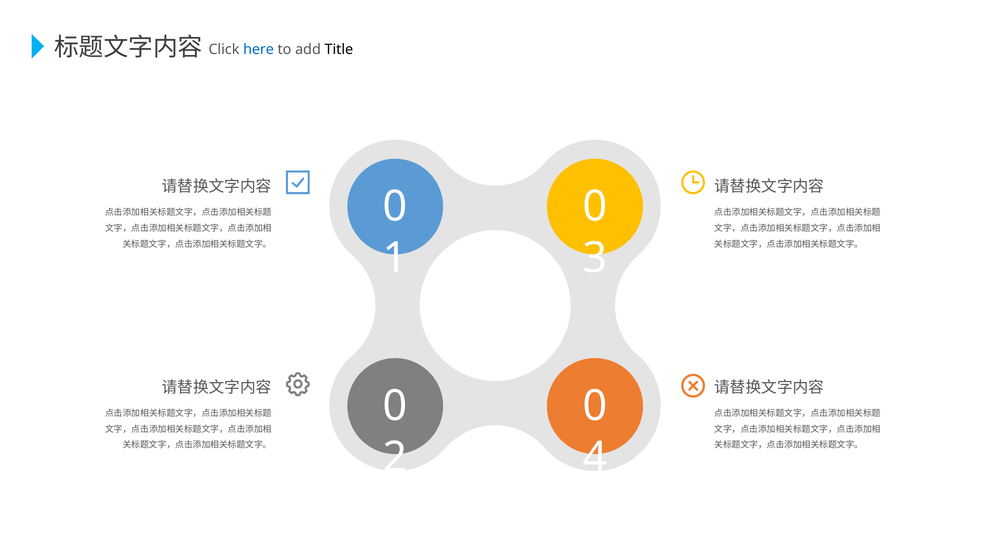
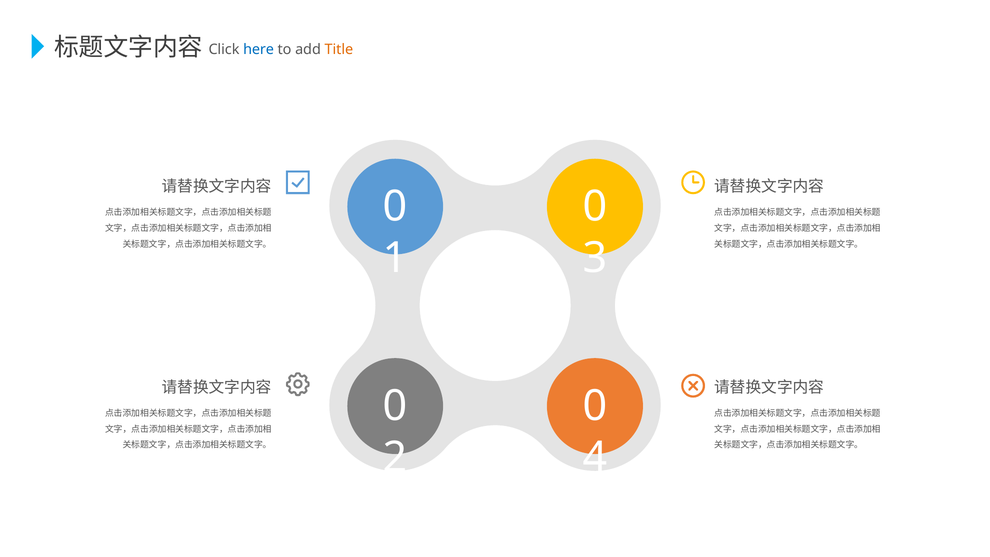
Title colour: black -> orange (339, 50)
